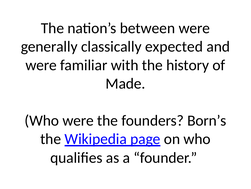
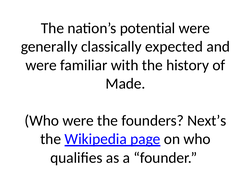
between: between -> potential (148, 28)
Born’s: Born’s -> Next’s (207, 120)
